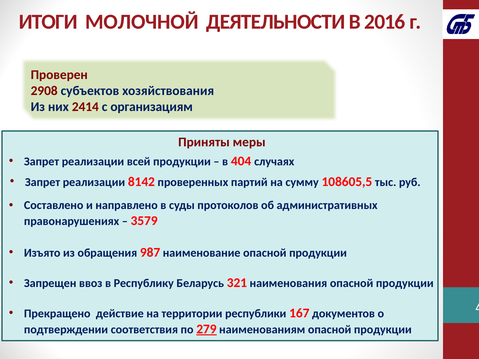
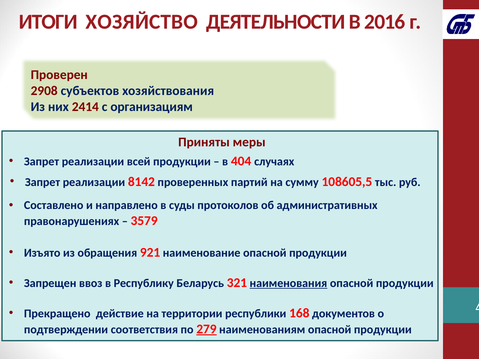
МОЛОЧНОЙ: МОЛОЧНОЙ -> ХОЗЯЙСТВО (142, 22)
987: 987 -> 921 (150, 253)
наименования underline: none -> present (288, 284)
167: 167 -> 168 (299, 313)
